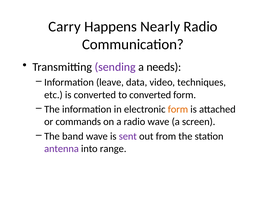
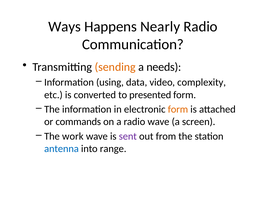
Carry: Carry -> Ways (65, 27)
sending colour: purple -> orange (115, 67)
leave: leave -> using (110, 82)
techniques: techniques -> complexity (202, 82)
to converted: converted -> presented (150, 95)
band: band -> work (73, 136)
antenna colour: purple -> blue (61, 148)
